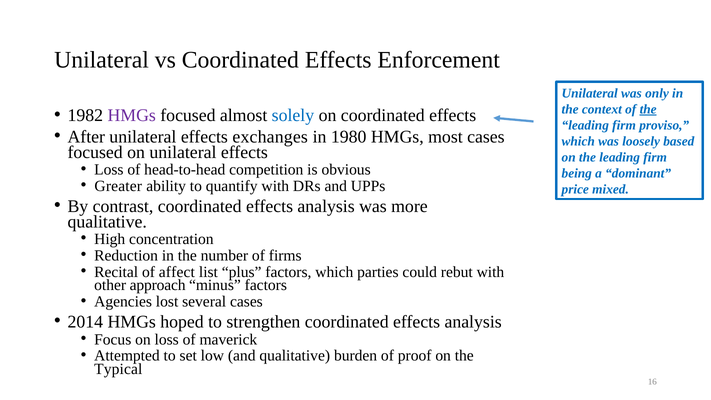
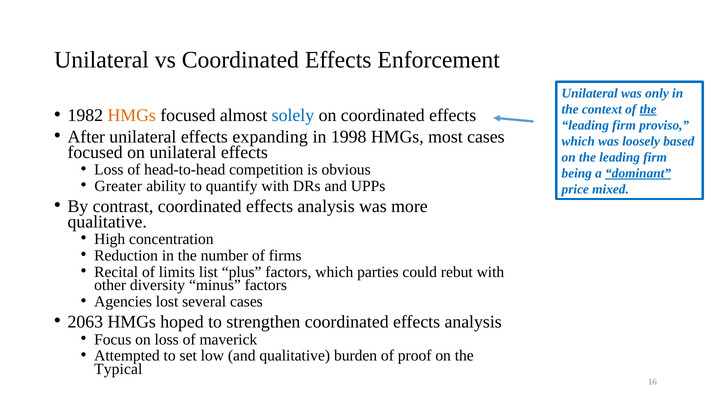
HMGs colour: purple -> orange (132, 116)
exchanges: exchanges -> expanding (270, 137)
1980: 1980 -> 1998 (349, 137)
dominant underline: none -> present (638, 173)
affect: affect -> limits (177, 272)
approach: approach -> diversity (158, 285)
2014: 2014 -> 2063 (85, 322)
